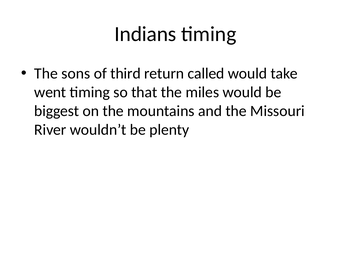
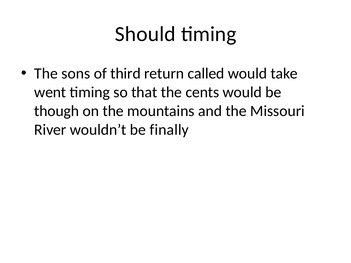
Indians: Indians -> Should (145, 34)
miles: miles -> cents (202, 92)
biggest: biggest -> though (57, 111)
plenty: plenty -> finally (169, 130)
